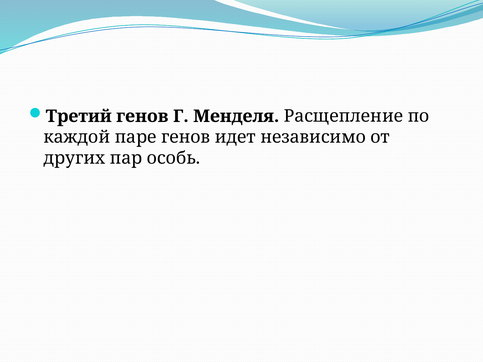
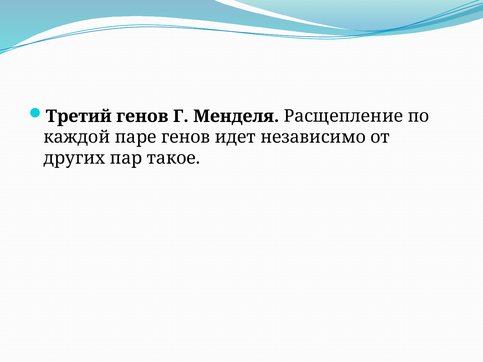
особь: особь -> такое (174, 158)
